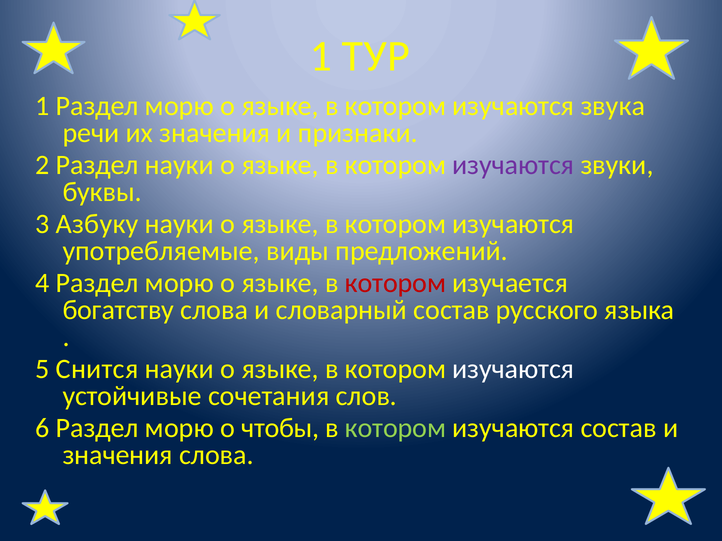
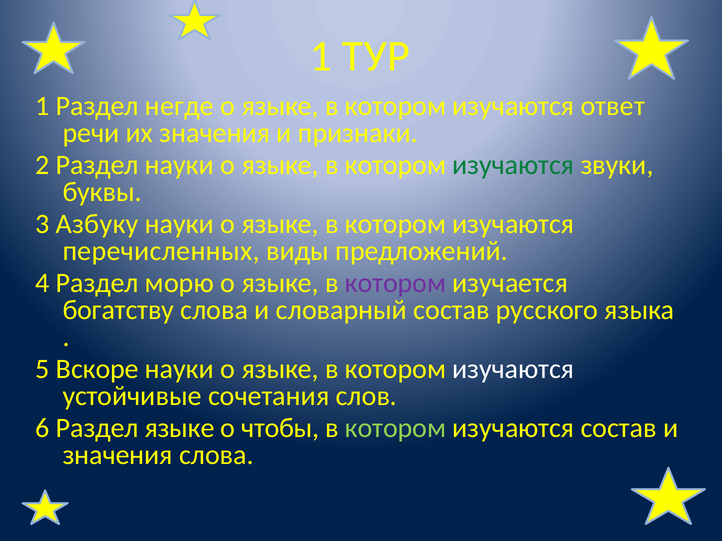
1 Раздел морю: морю -> негде (179, 106)
звука: звука -> ответ (613, 106)
изучаются colour: purple -> green (513, 165)
употребляемые: употребляемые -> перечисленных (161, 251)
котором colour: red -> purple (396, 283)
Снится: Снится -> Вскоре (97, 369)
6 Раздел морю: морю -> языке (180, 428)
